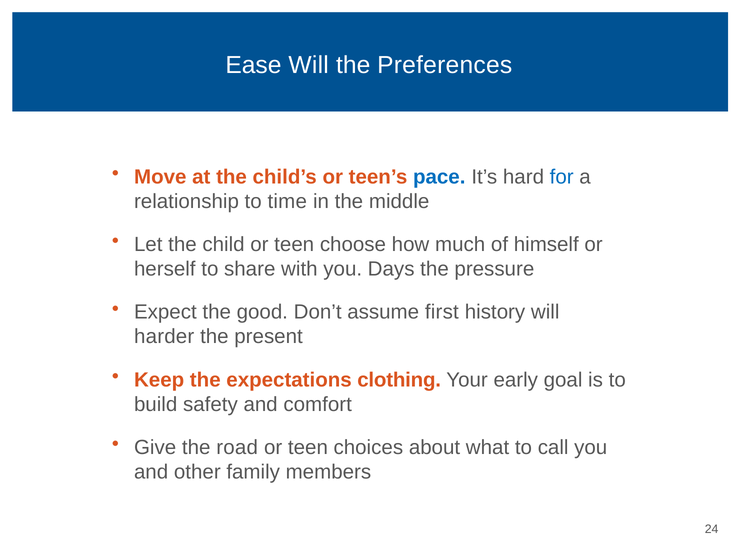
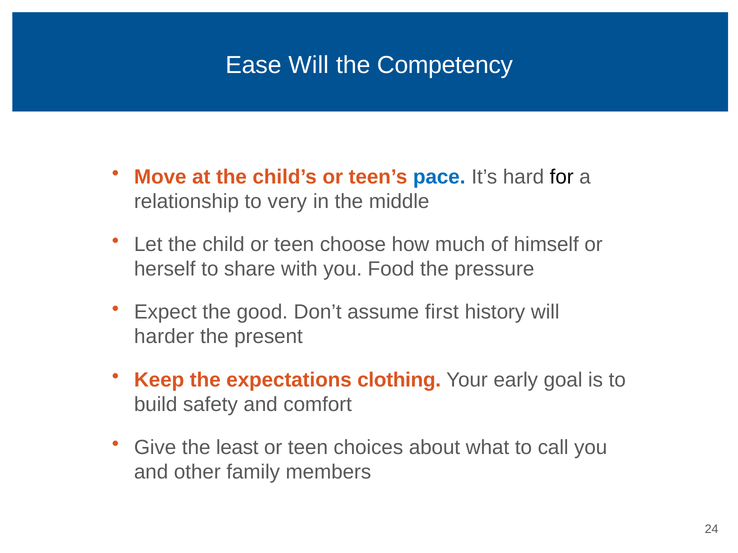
Preferences: Preferences -> Competency (445, 65)
for colour: blue -> black (562, 177)
time: time -> very (287, 202)
Days: Days -> Food (391, 269)
road: road -> least (237, 448)
